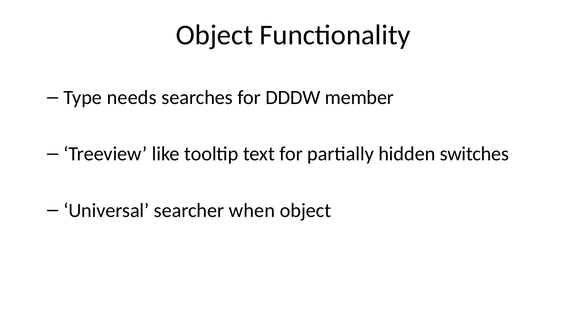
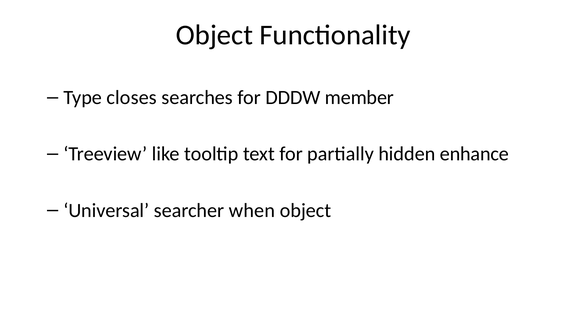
needs: needs -> closes (132, 98)
switches: switches -> enhance (474, 154)
